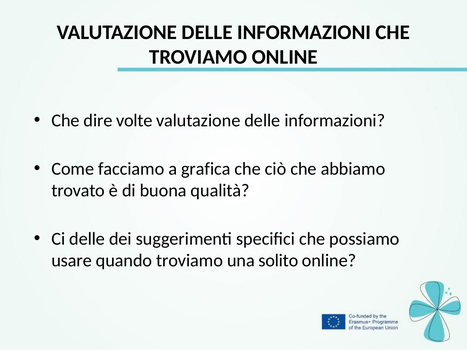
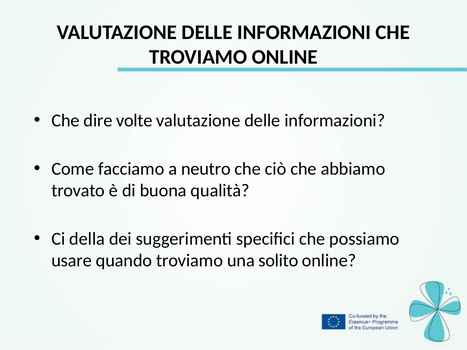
grafica: grafica -> neutro (206, 169)
Ci delle: delle -> della (87, 239)
